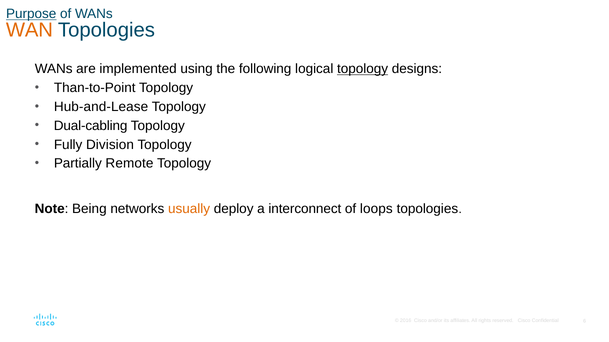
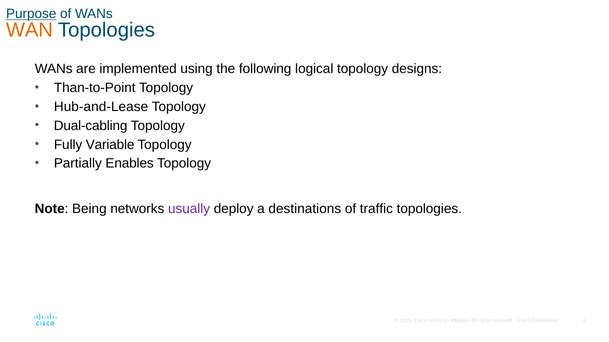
topology underline: present -> none (363, 69)
Division: Division -> Variable (110, 145)
Remote: Remote -> Enables (130, 164)
usually colour: orange -> purple (189, 209)
interconnect: interconnect -> destinations (305, 209)
loops: loops -> traffic (376, 209)
